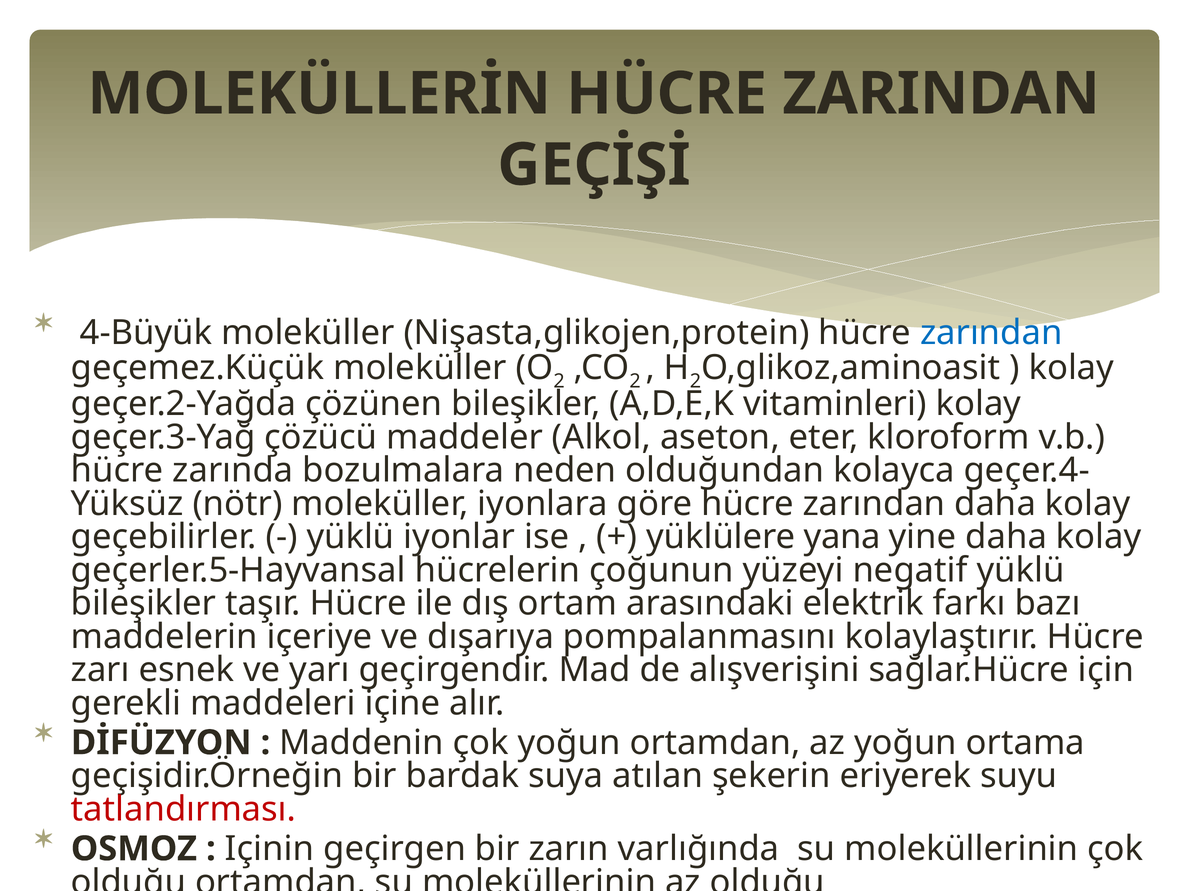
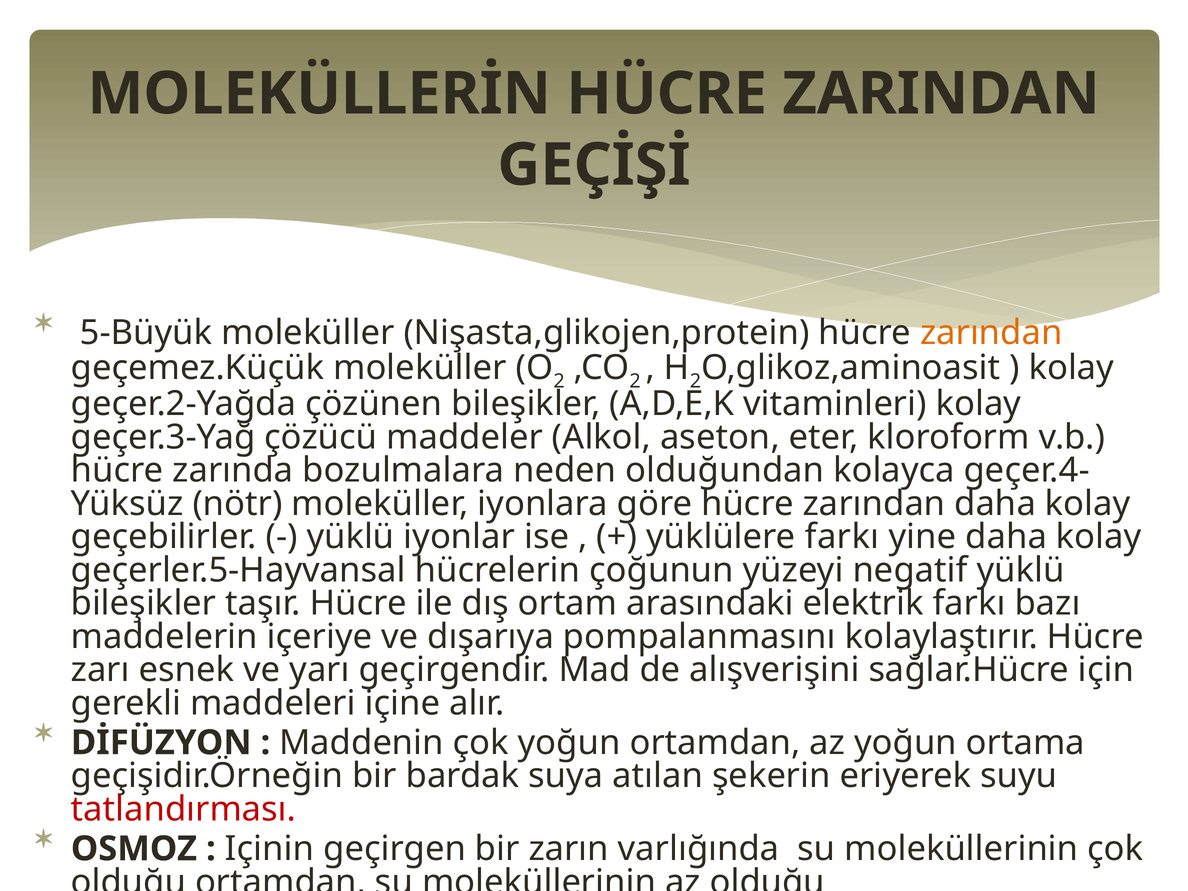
4-Büyük: 4-Büyük -> 5-Büyük (146, 333)
zarından colour: blue -> orange (991, 333)
yüklülere yana: yana -> farkı (842, 537)
